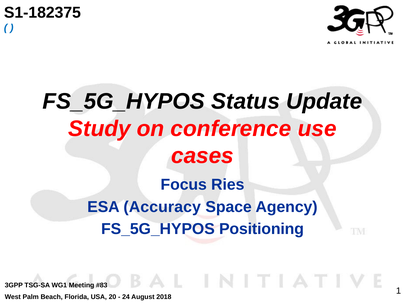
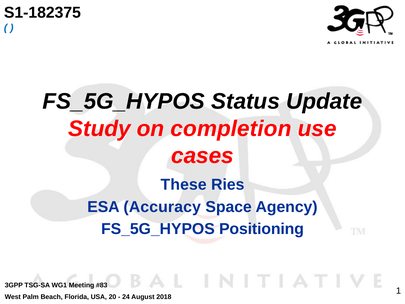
conference: conference -> completion (231, 128)
Focus: Focus -> These (184, 185)
